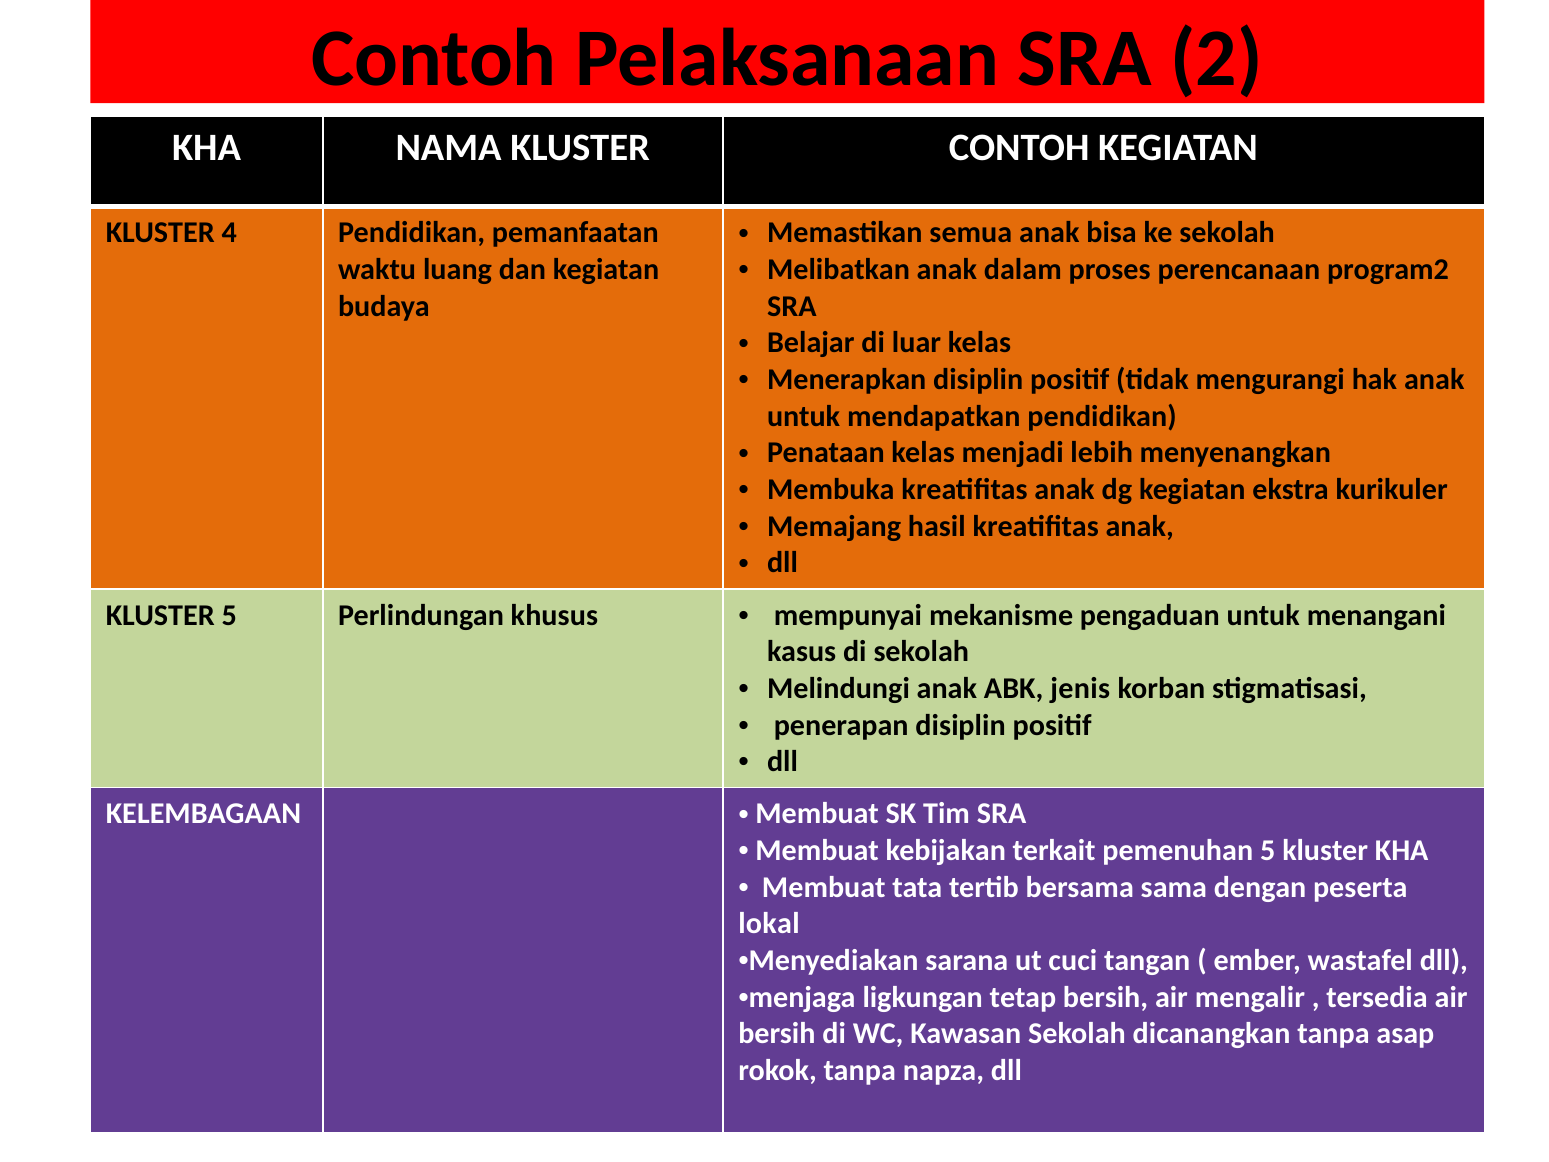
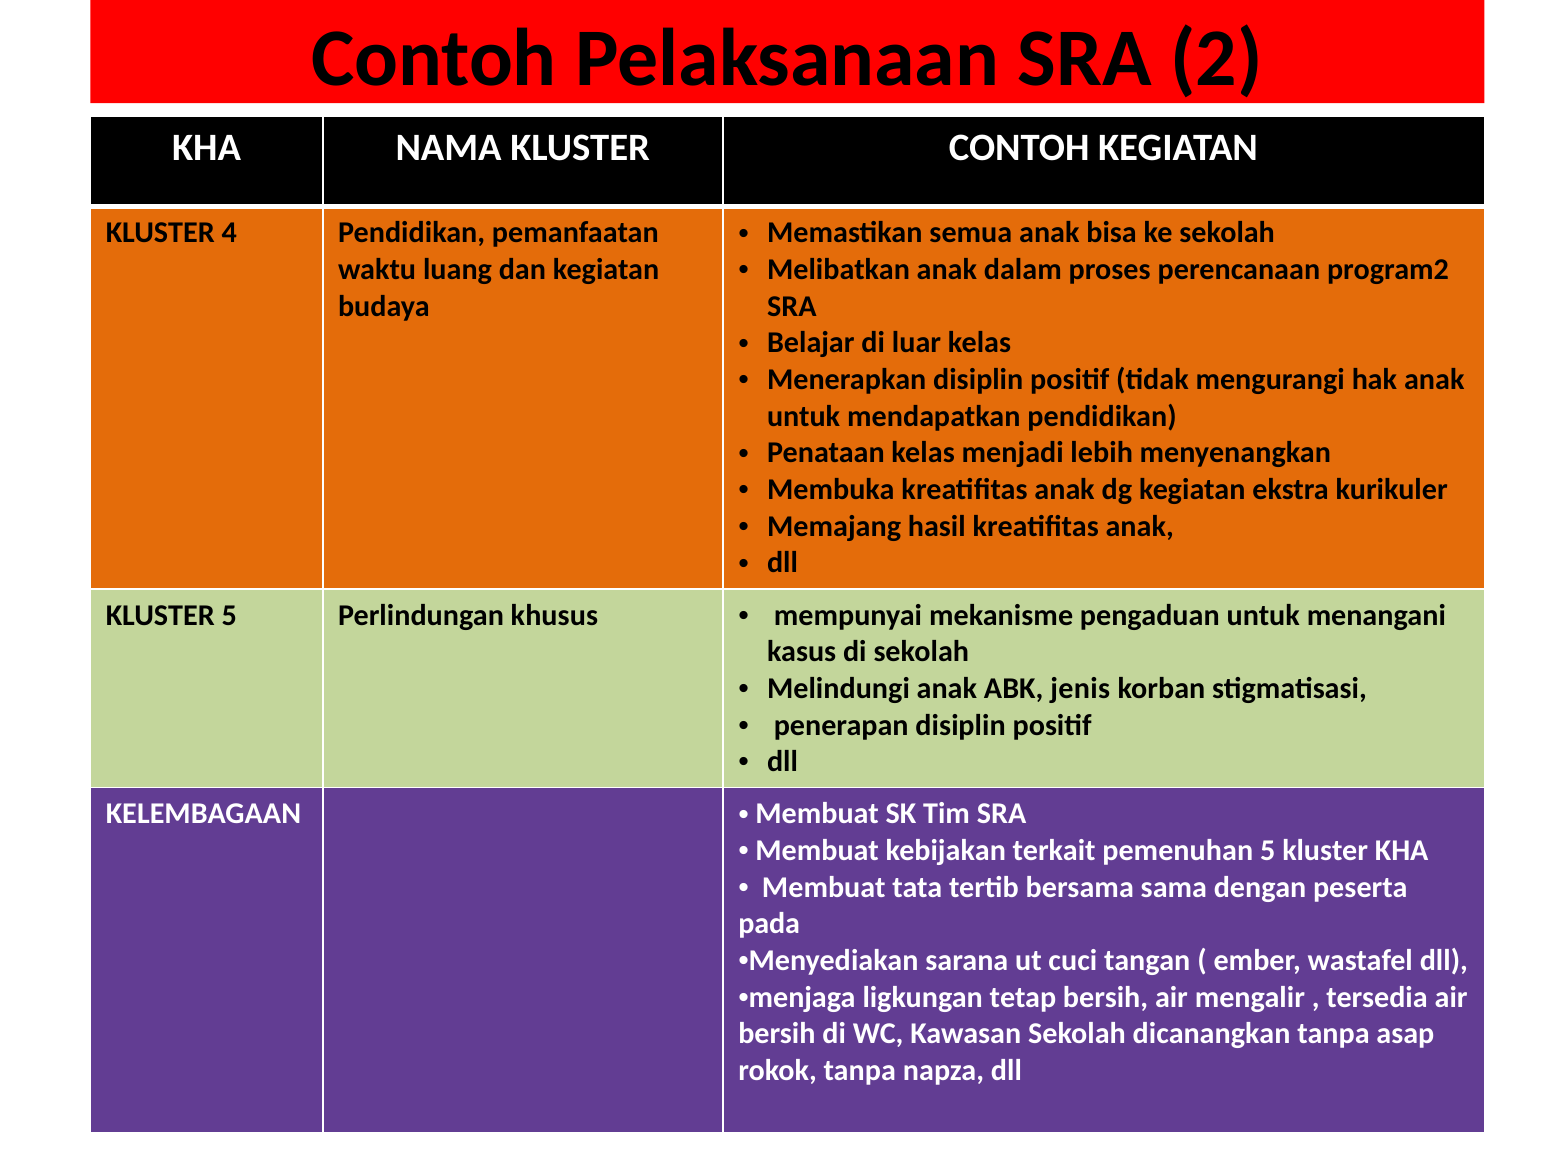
lokal: lokal -> pada (769, 924)
